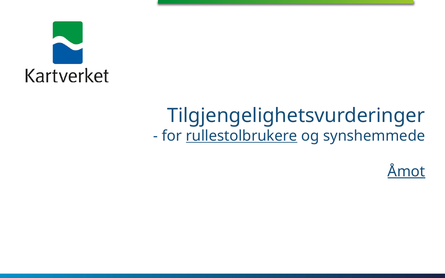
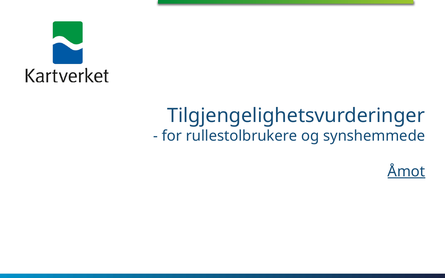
rullestolbrukere underline: present -> none (242, 136)
